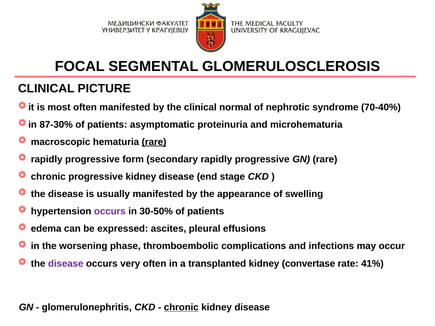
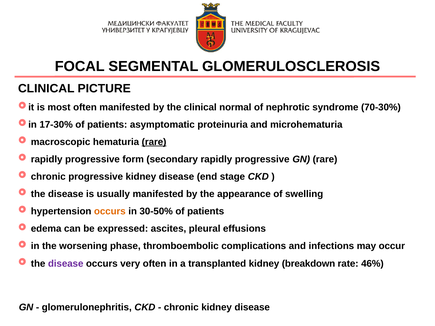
70-40%: 70-40% -> 70-30% (381, 107)
87-30%: 87-30% -> 17-30% (56, 125)
occurs colour: purple -> orange (110, 212)
convertase: convertase -> breakdown (309, 264)
41%: 41% -> 46% (372, 264)
chronic underline: present -> none (181, 308)
